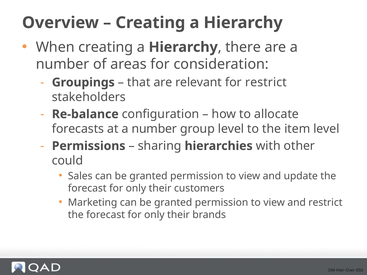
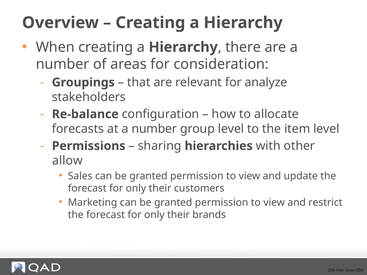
for restrict: restrict -> analyze (266, 82)
could: could -> allow (67, 161)
